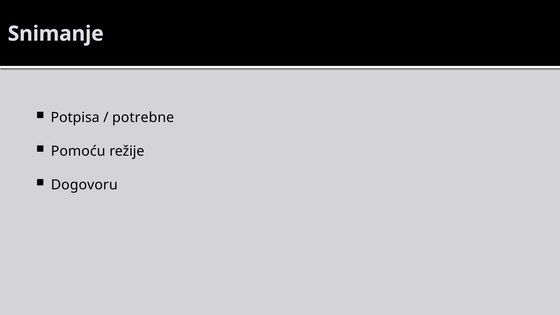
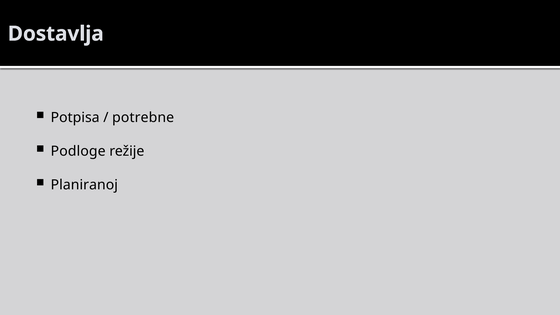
Snimanje: Snimanje -> Dostavlja (56, 34)
Pomoću: Pomoću -> Podloge (78, 151)
Dogovoru: Dogovoru -> Planiranoj (84, 185)
